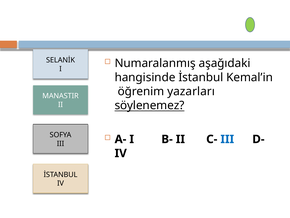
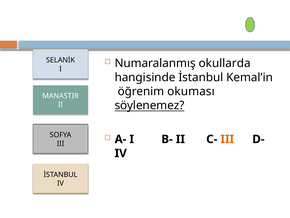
aşağıdaki: aşağıdaki -> okullarda (225, 63)
yazarları: yazarları -> okuması (191, 91)
III colour: blue -> orange (227, 139)
